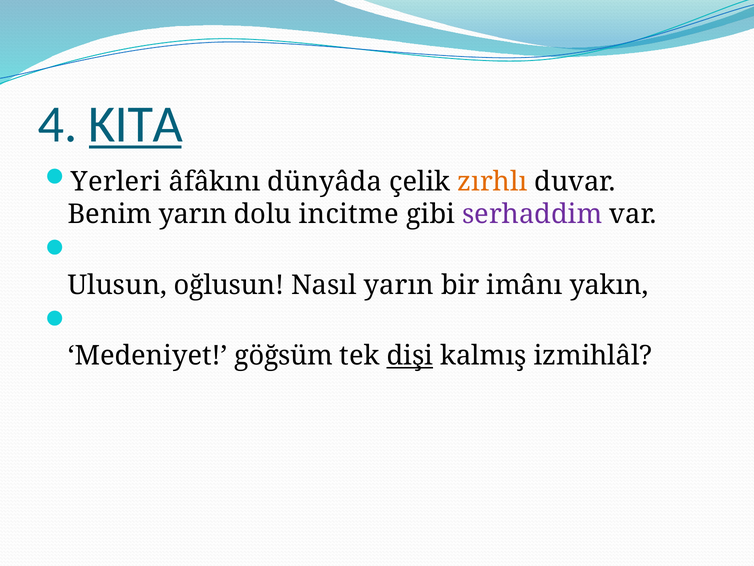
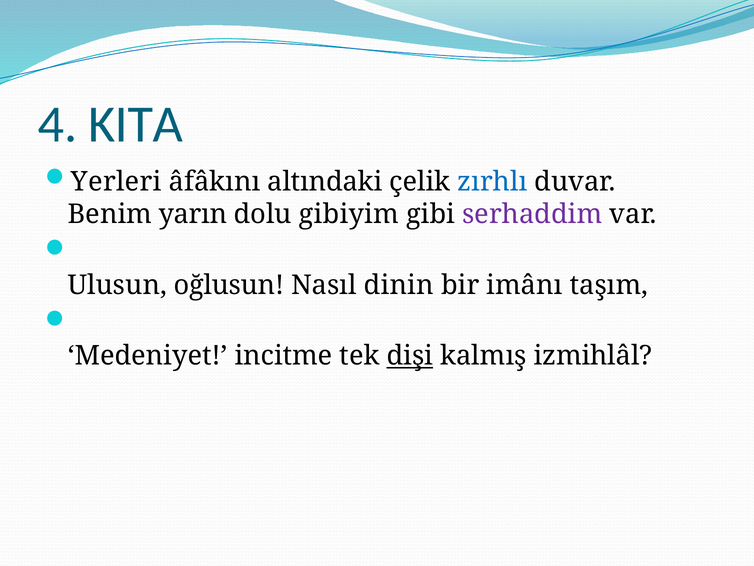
KITA underline: present -> none (136, 125)
dünyâda: dünyâda -> altındaki (325, 182)
zırhlı colour: orange -> blue (492, 182)
incitme: incitme -> gibiyim (349, 214)
Nasıl yarın: yarın -> dinin (399, 285)
yakın: yakın -> taşım (609, 285)
göğsüm: göğsüm -> incitme (284, 356)
